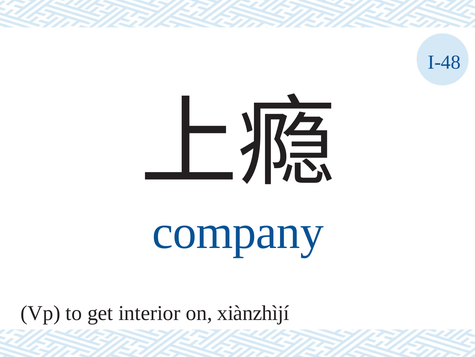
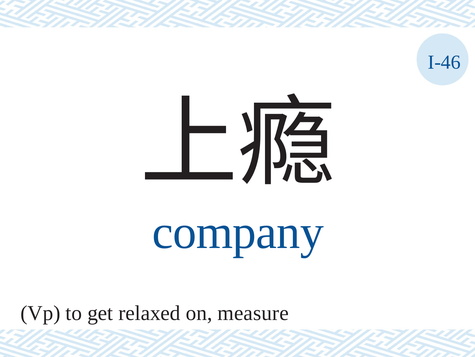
I-48: I-48 -> I-46 (444, 62)
interior: interior -> relaxed (149, 313)
xiànzhìjí: xiànzhìjí -> measure (253, 313)
